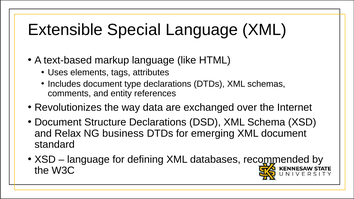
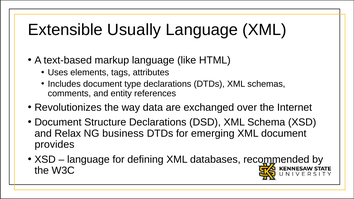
Special: Special -> Usually (134, 30)
standard: standard -> provides (55, 145)
